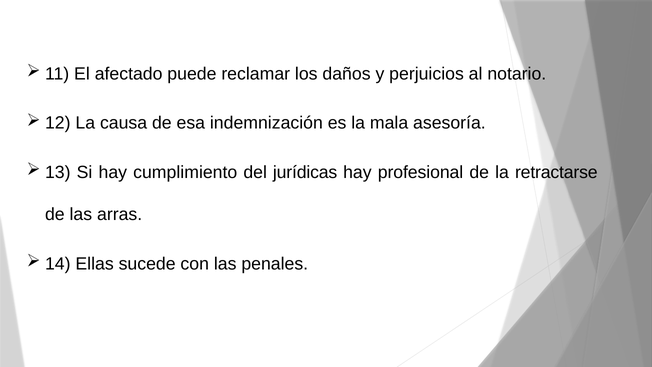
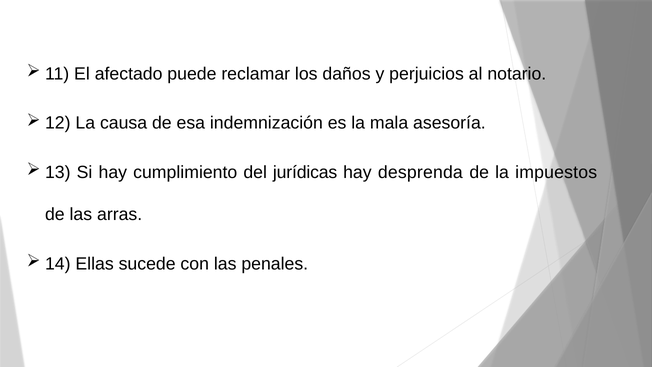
profesional: profesional -> desprenda (420, 172)
retractarse: retractarse -> impuestos (556, 172)
